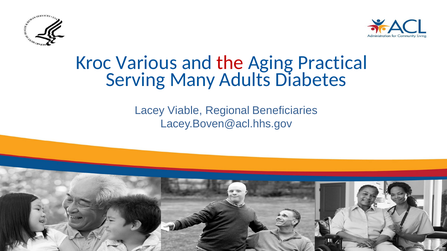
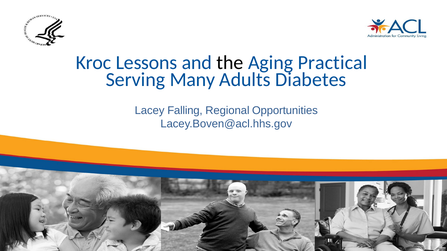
Various: Various -> Lessons (147, 63)
the colour: red -> black (230, 63)
Viable: Viable -> Falling (185, 111)
Beneficiaries: Beneficiaries -> Opportunities (285, 111)
